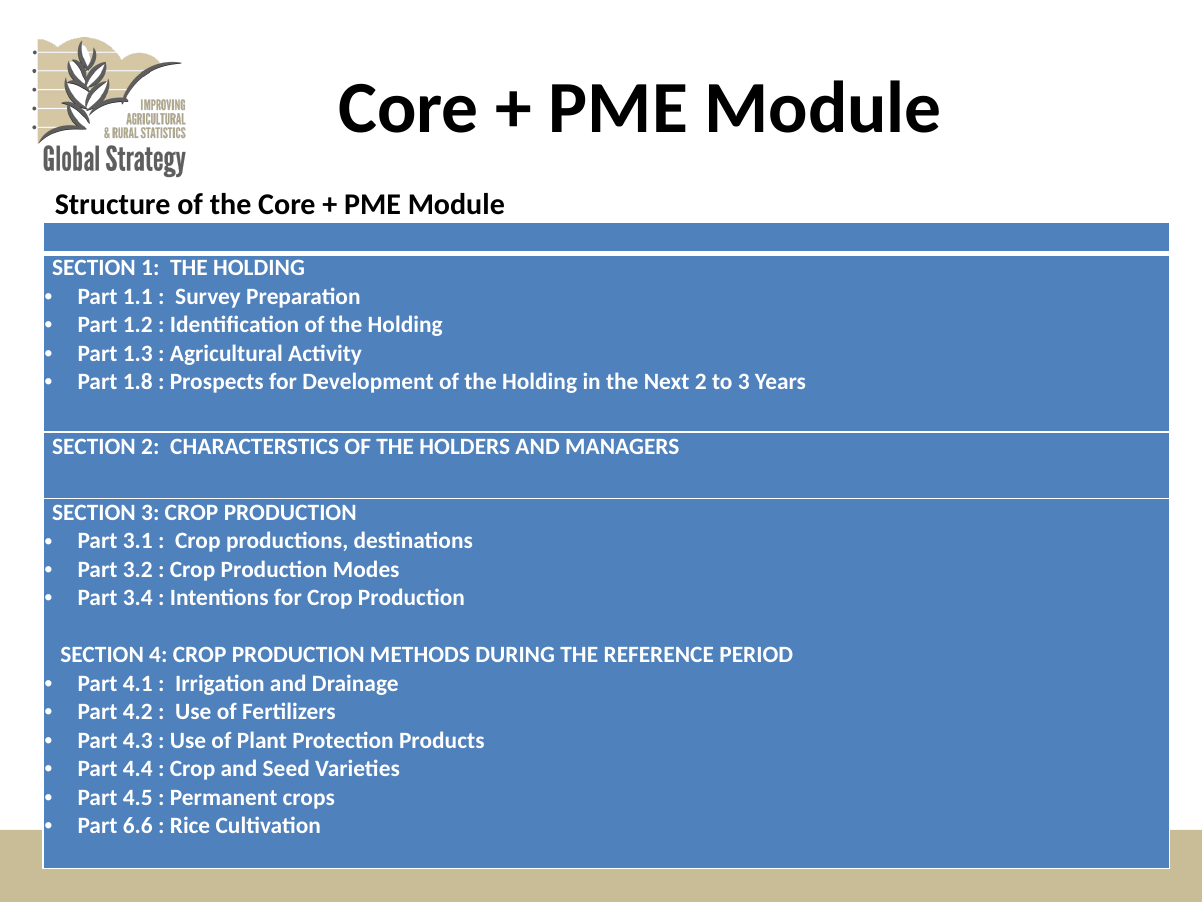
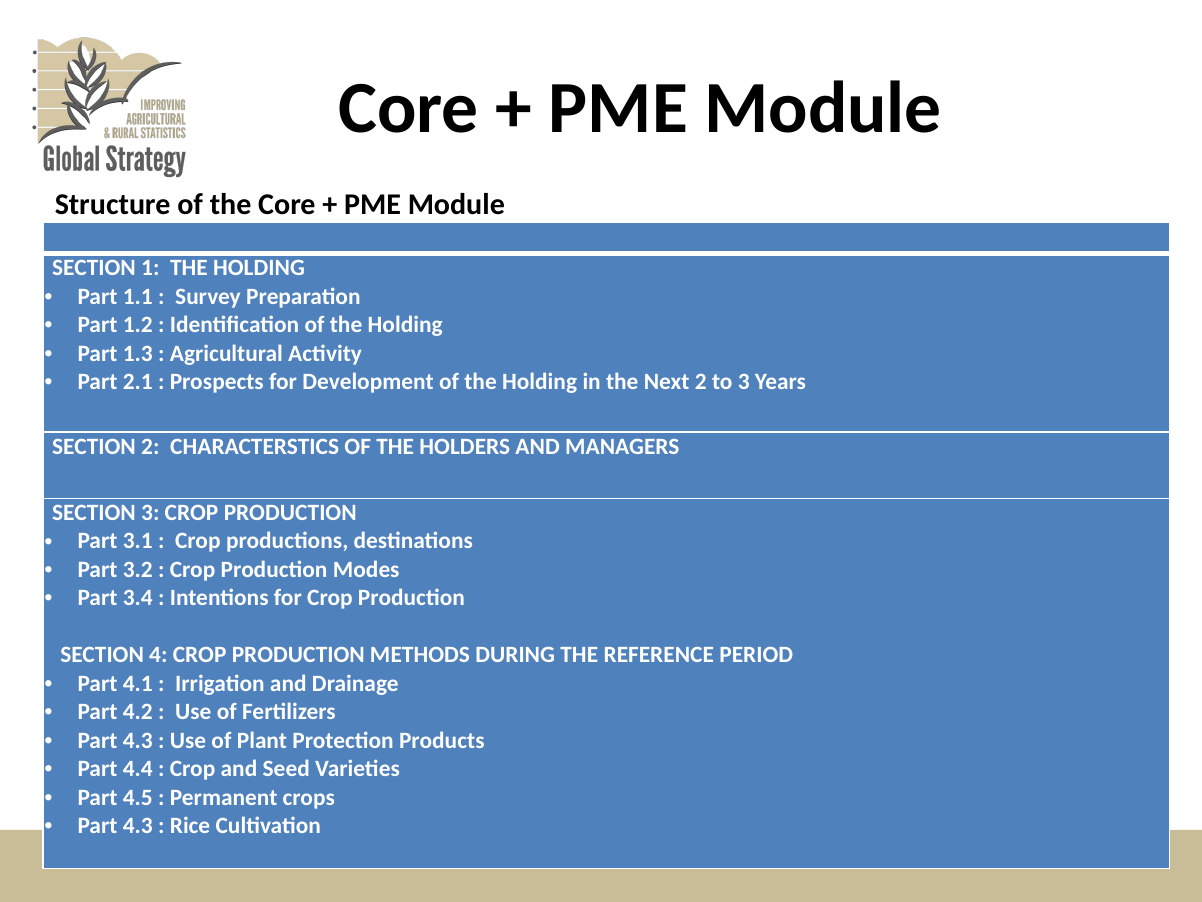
1.8: 1.8 -> 2.1 (138, 382)
6.6: 6.6 -> 4.3 (138, 825)
